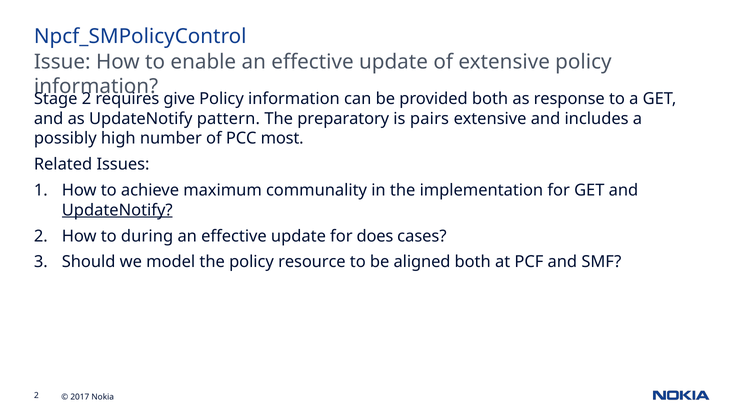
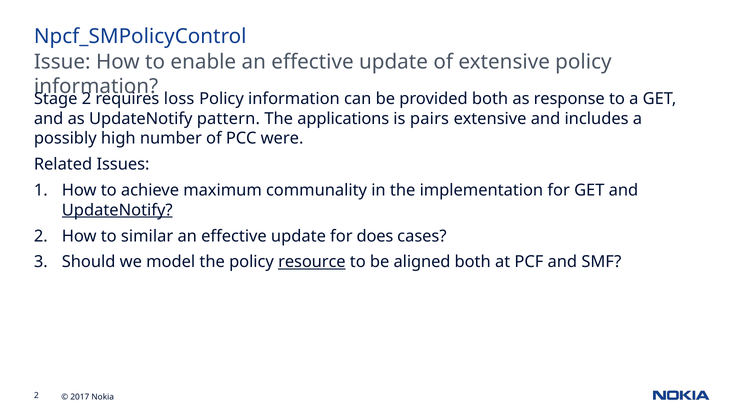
give: give -> loss (179, 99)
preparatory: preparatory -> applications (343, 119)
most: most -> were (282, 138)
during: during -> similar (147, 236)
resource underline: none -> present (312, 262)
